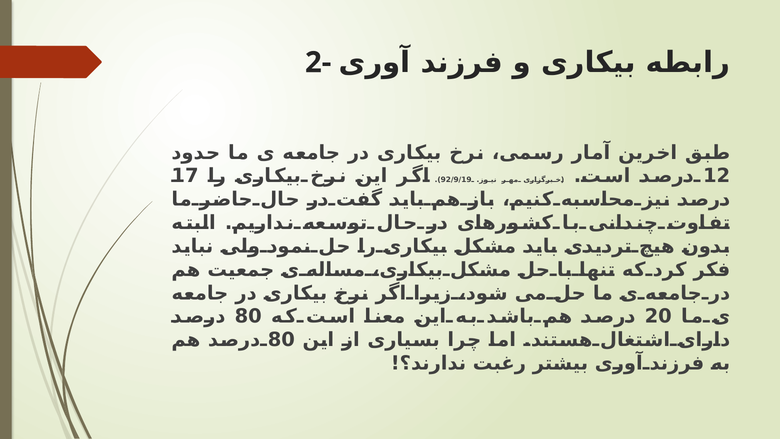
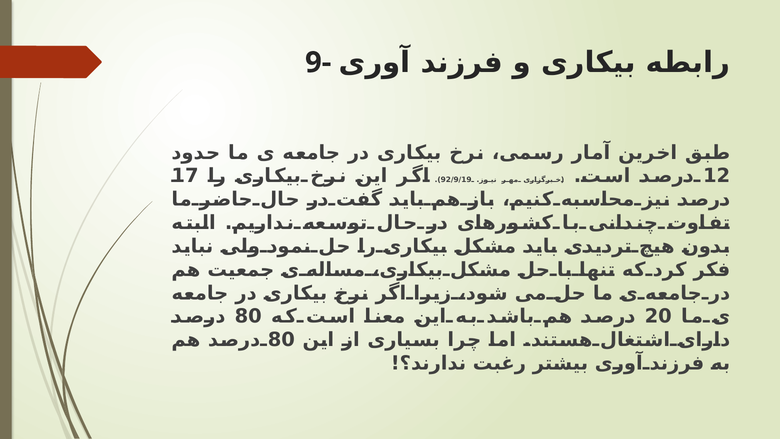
2-: 2- -> 9- (318, 62)
